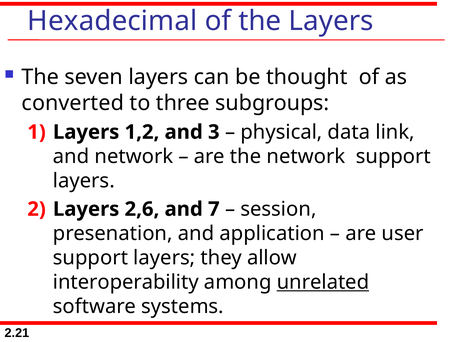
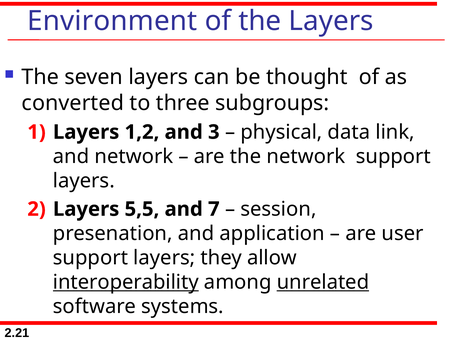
Hexadecimal: Hexadecimal -> Environment (112, 21)
2,6: 2,6 -> 5,5 (142, 209)
interoperability underline: none -> present (126, 282)
